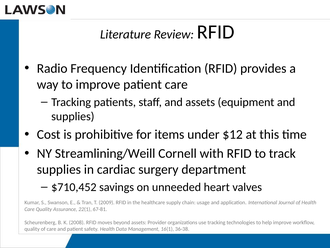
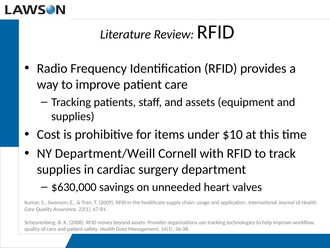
$12: $12 -> $10 (233, 134)
Streamlining/Weill: Streamlining/Weill -> Department/Weill (105, 153)
$710,452: $710,452 -> $630,000 (74, 187)
